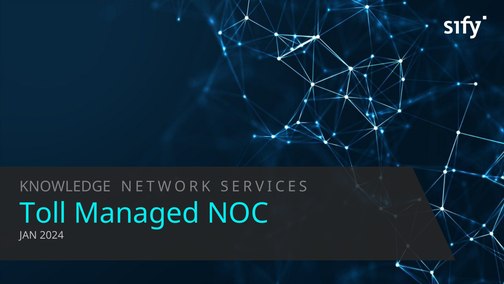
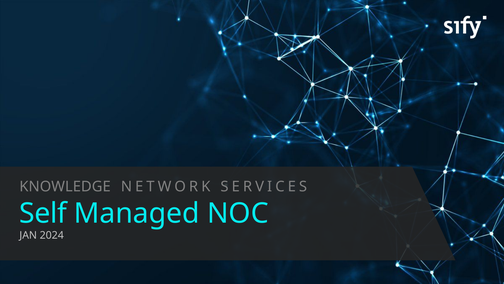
Toll: Toll -> Self (43, 213)
